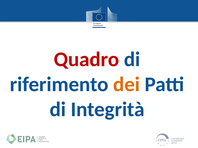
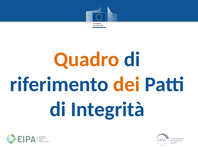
Quadro colour: red -> orange (86, 59)
